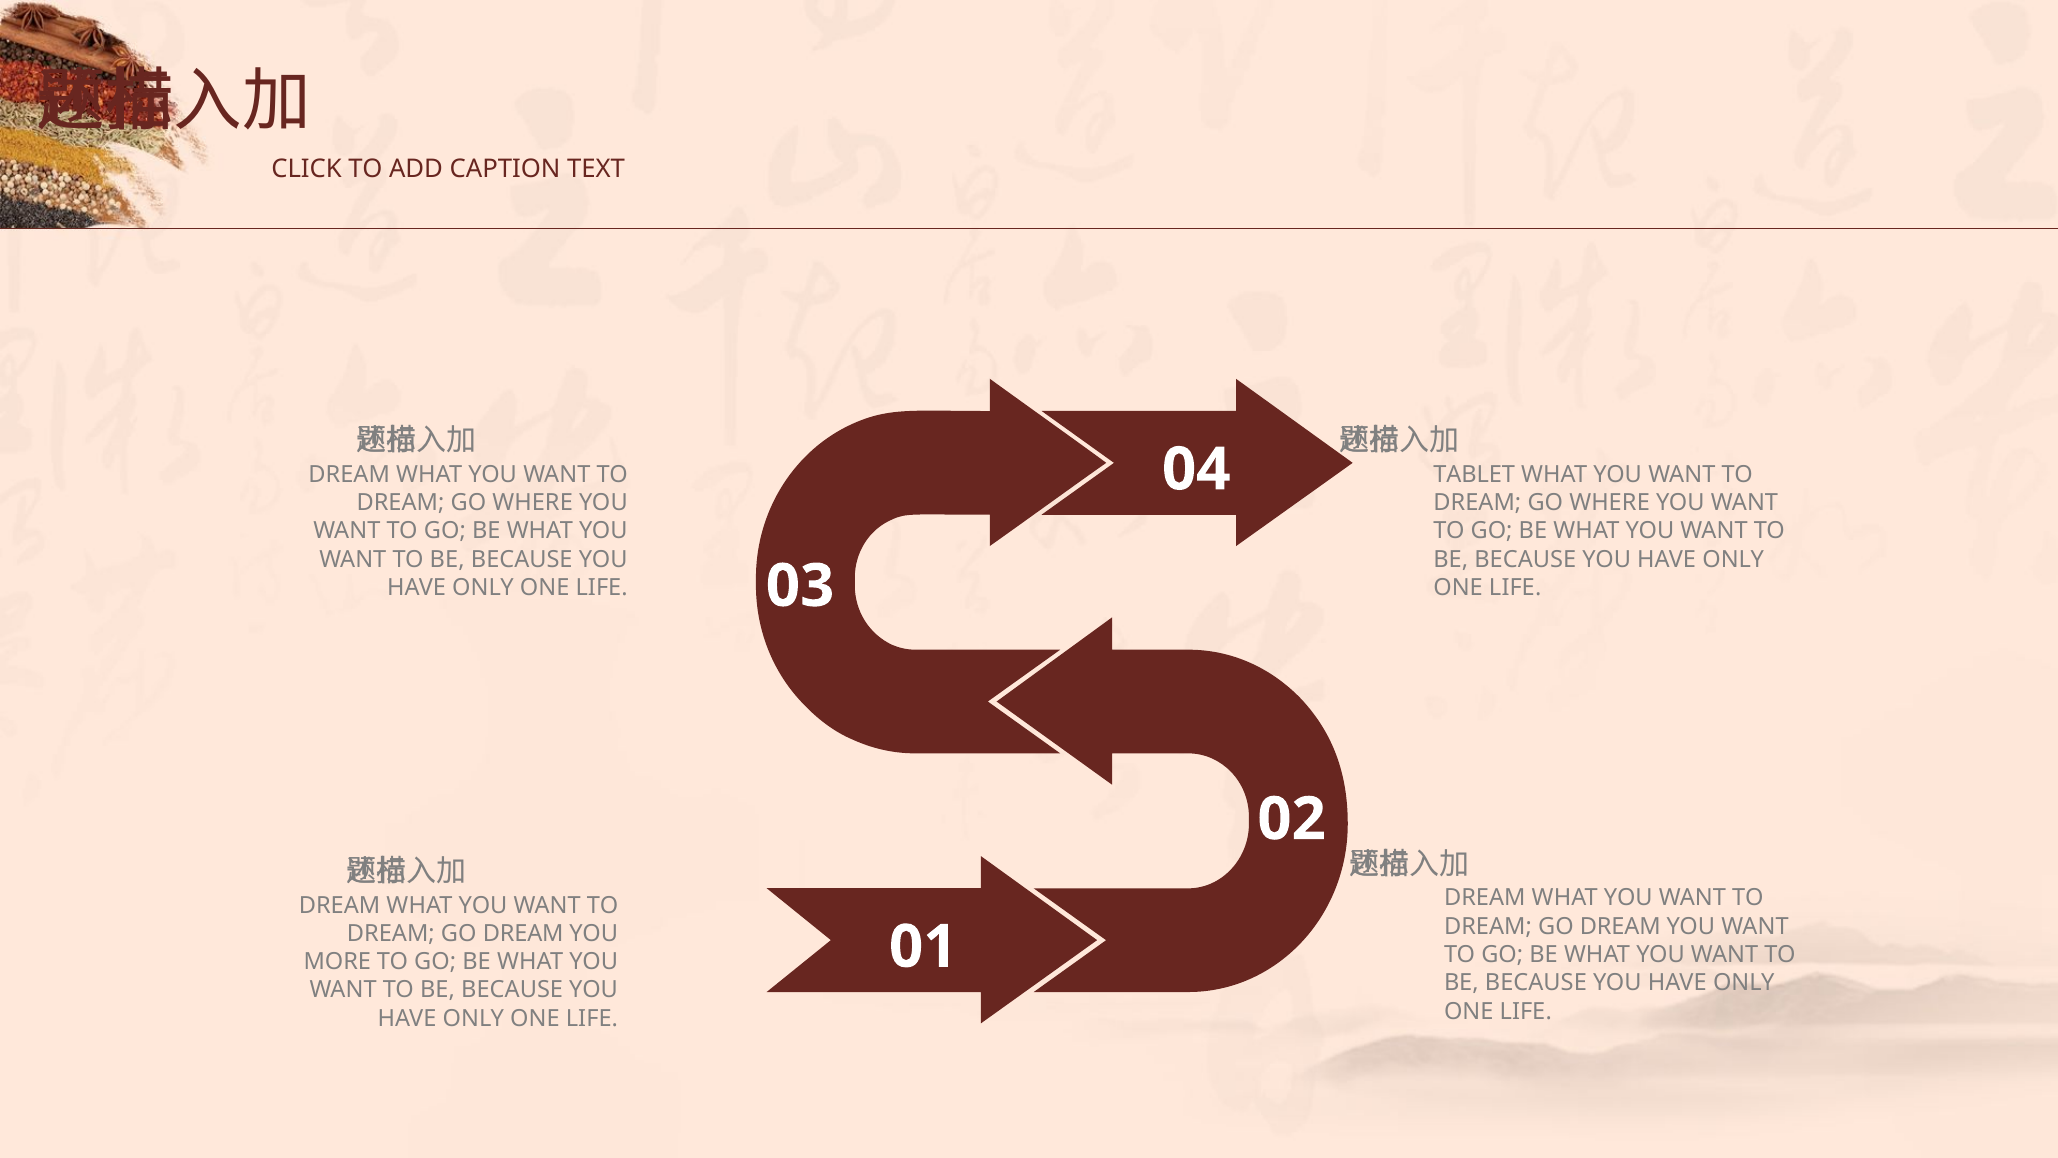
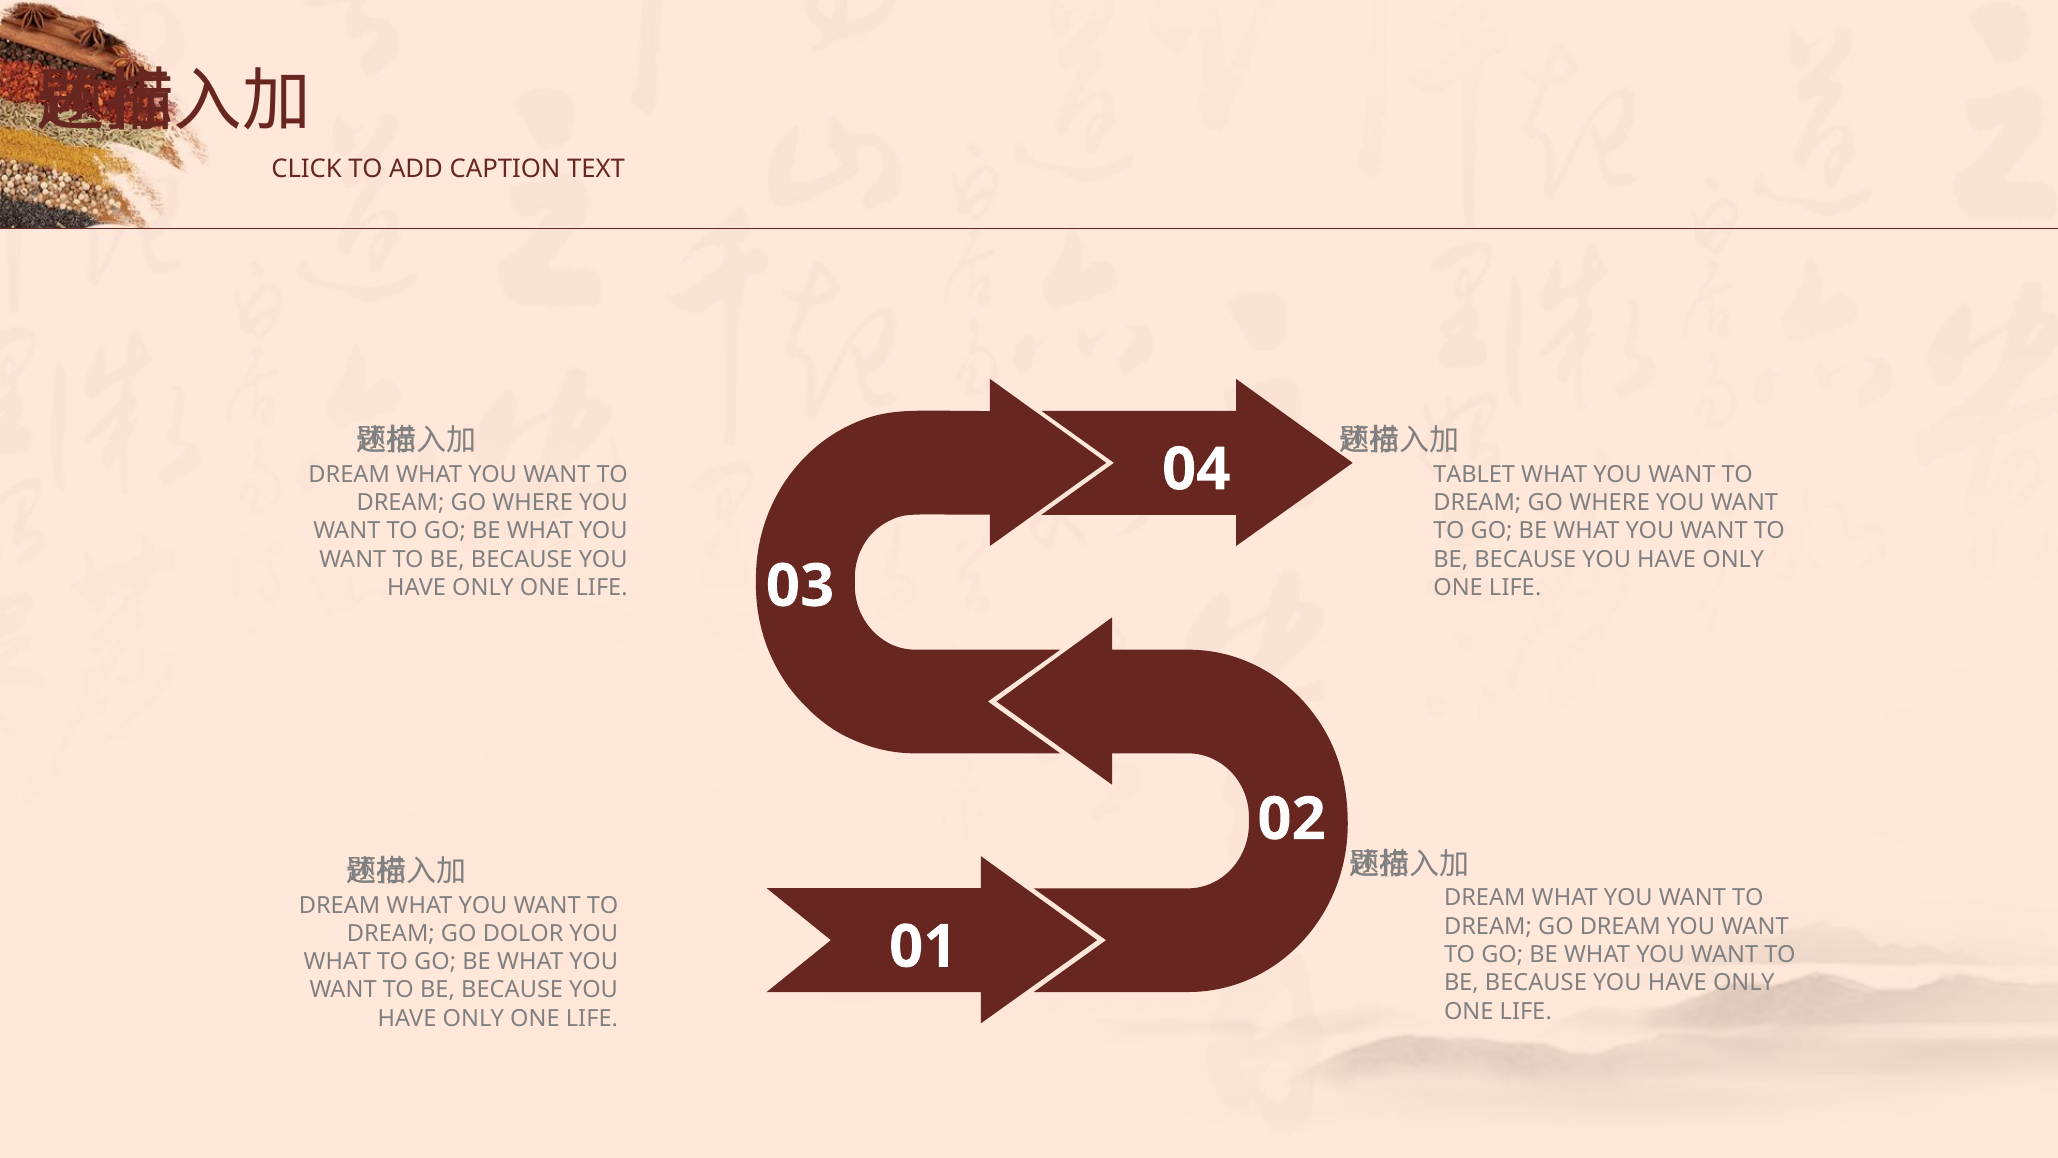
DREAM: DREAM -> DOLOR (523, 934)
MORE: MORE -> WHAT (337, 962)
